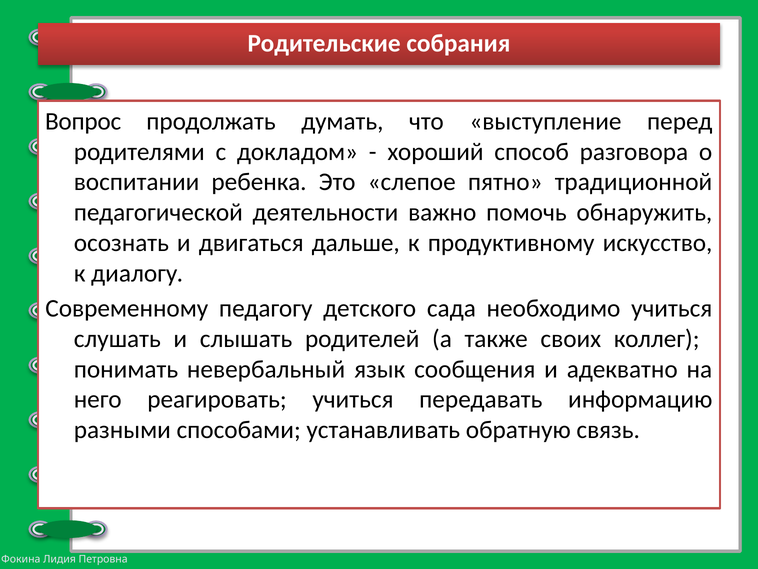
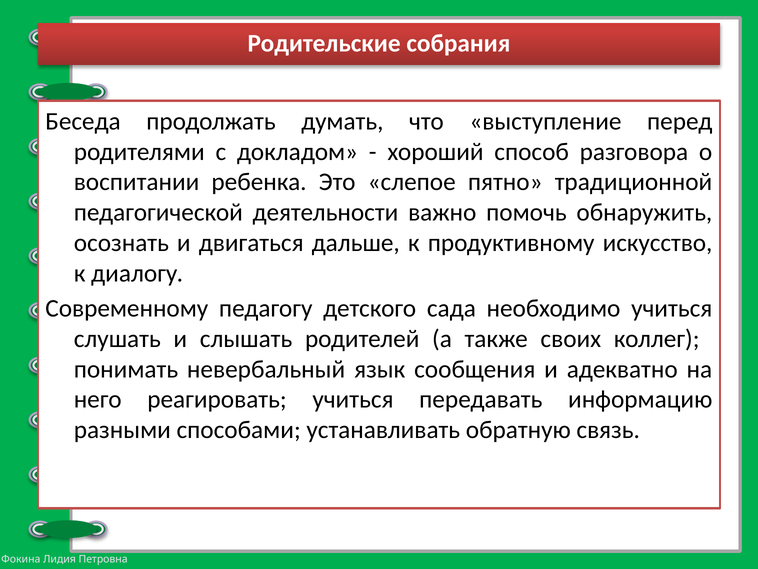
Вопрос: Вопрос -> Беседа (83, 121)
